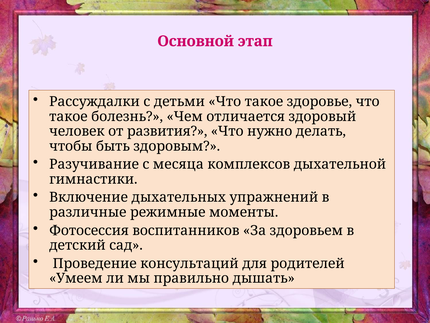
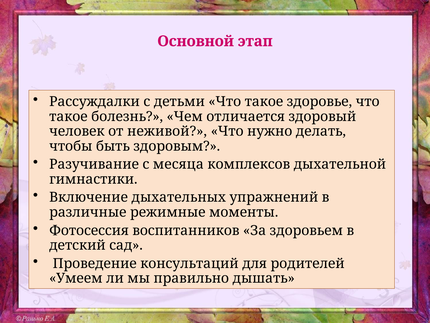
развития: развития -> неживой (167, 131)
